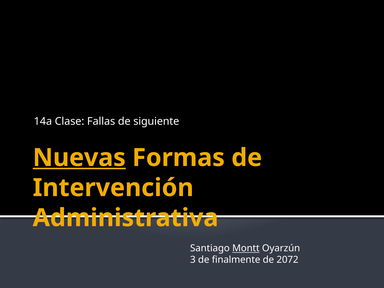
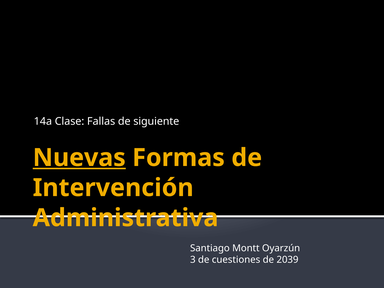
Montt underline: present -> none (246, 248)
finalmente: finalmente -> cuestiones (236, 260)
2072: 2072 -> 2039 (288, 260)
